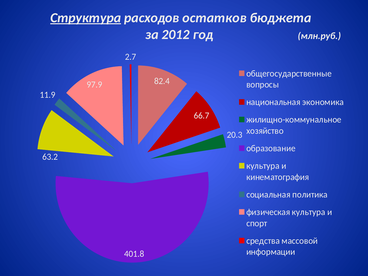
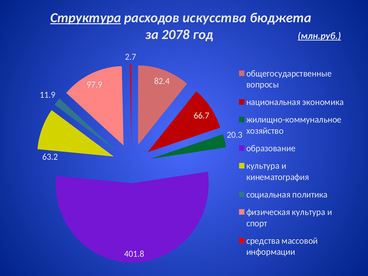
остатков: остатков -> искусства (215, 18)
2012: 2012 -> 2078 (176, 35)
млн.руб underline: none -> present (319, 36)
